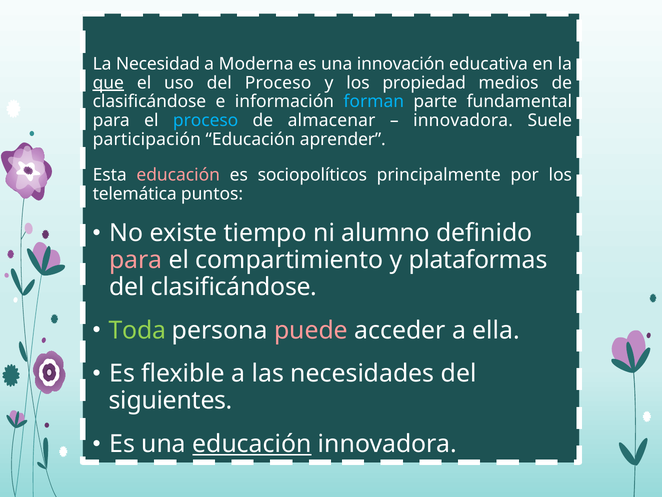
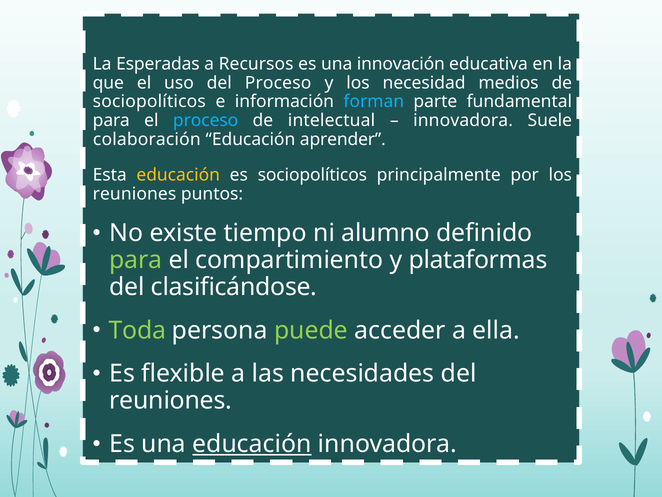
Necesidad: Necesidad -> Esperadas (158, 64)
Moderna: Moderna -> Recursos (256, 64)
que underline: present -> none (108, 83)
propiedad: propiedad -> necesidad (424, 83)
clasificándose: clasificándose -> sociopolíticos (149, 102)
almacenar: almacenar -> intelectual (332, 120)
participación: participación -> colaboración (147, 139)
educación colour: pink -> yellow (178, 175)
telemática: telemática -> reuniones (135, 194)
para colour: pink -> light green (136, 260)
puede colour: pink -> light green (311, 330)
siguientes: siguientes -> reuniones (171, 400)
